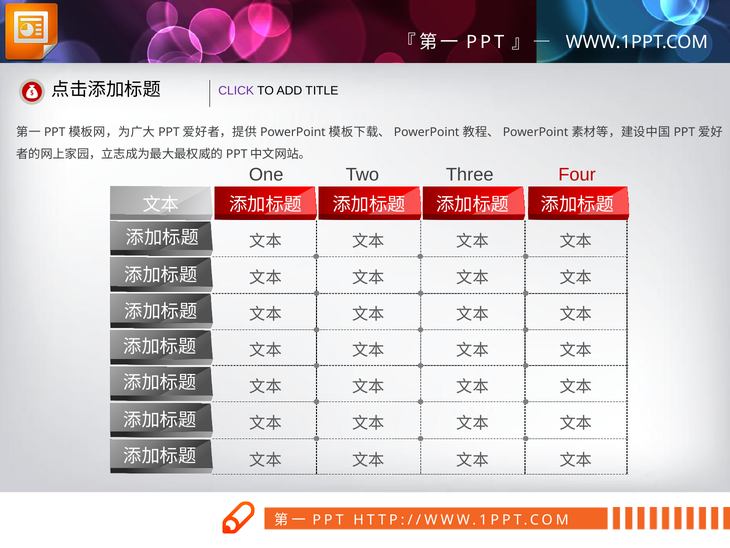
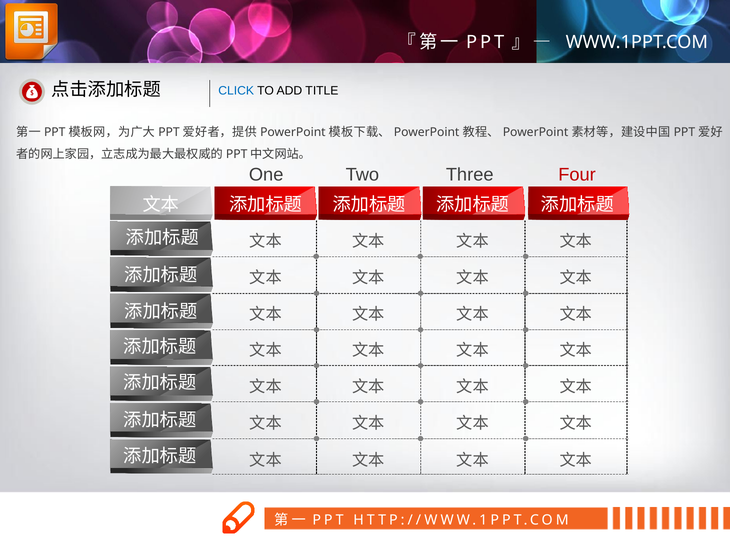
CLICK colour: purple -> blue (236, 91)
